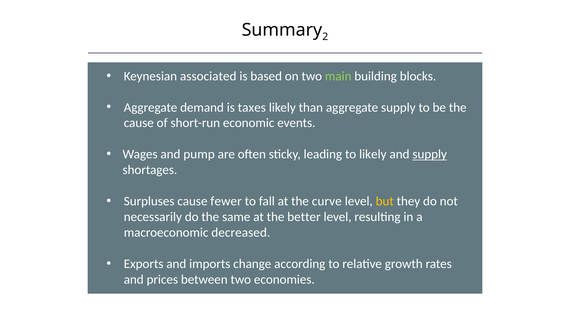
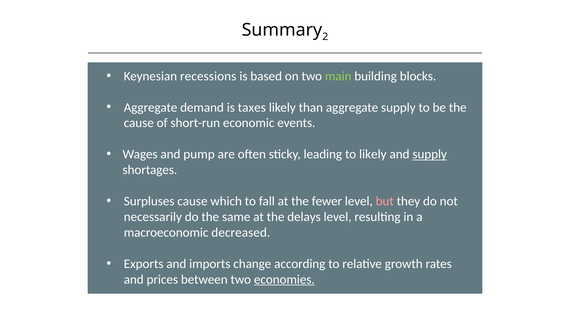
associated: associated -> recessions (208, 76)
fewer: fewer -> which (226, 202)
curve: curve -> fewer (327, 202)
but colour: yellow -> pink (385, 202)
better: better -> delays (304, 217)
economies underline: none -> present (284, 280)
